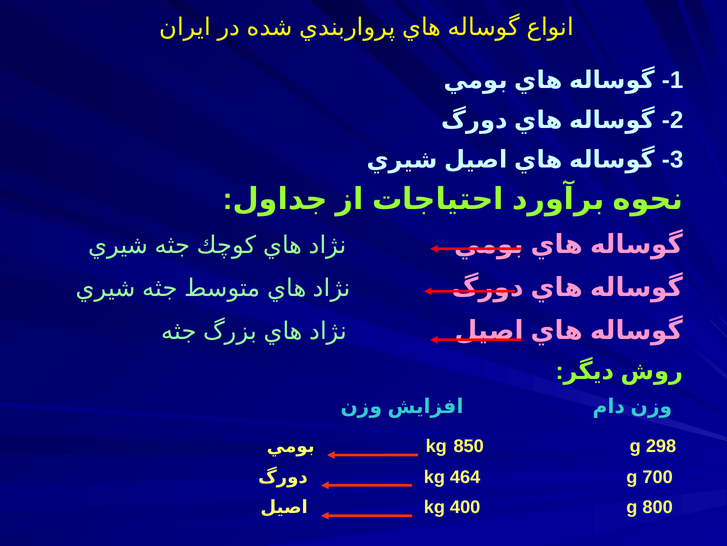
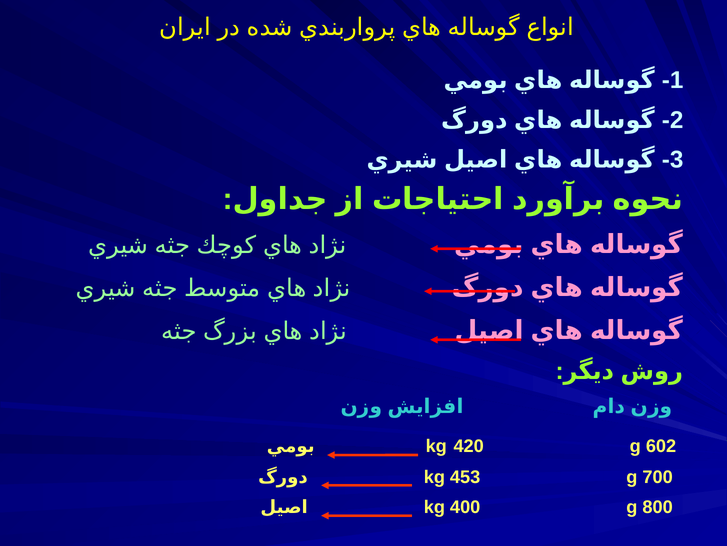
850: 850 -> 420 (469, 446)
298: 298 -> 602 (661, 446)
464: 464 -> 453 (465, 477)
